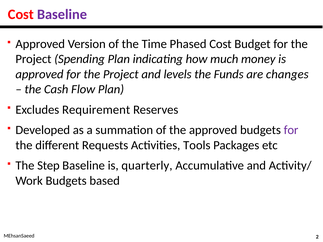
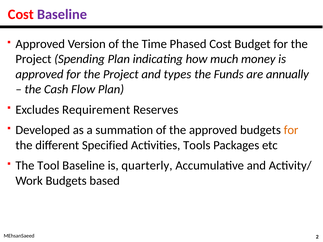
levels: levels -> types (177, 74)
changes: changes -> annually (287, 74)
for colour: purple -> orange (291, 130)
Requests: Requests -> Specified (105, 145)
Step: Step -> Tool (48, 166)
